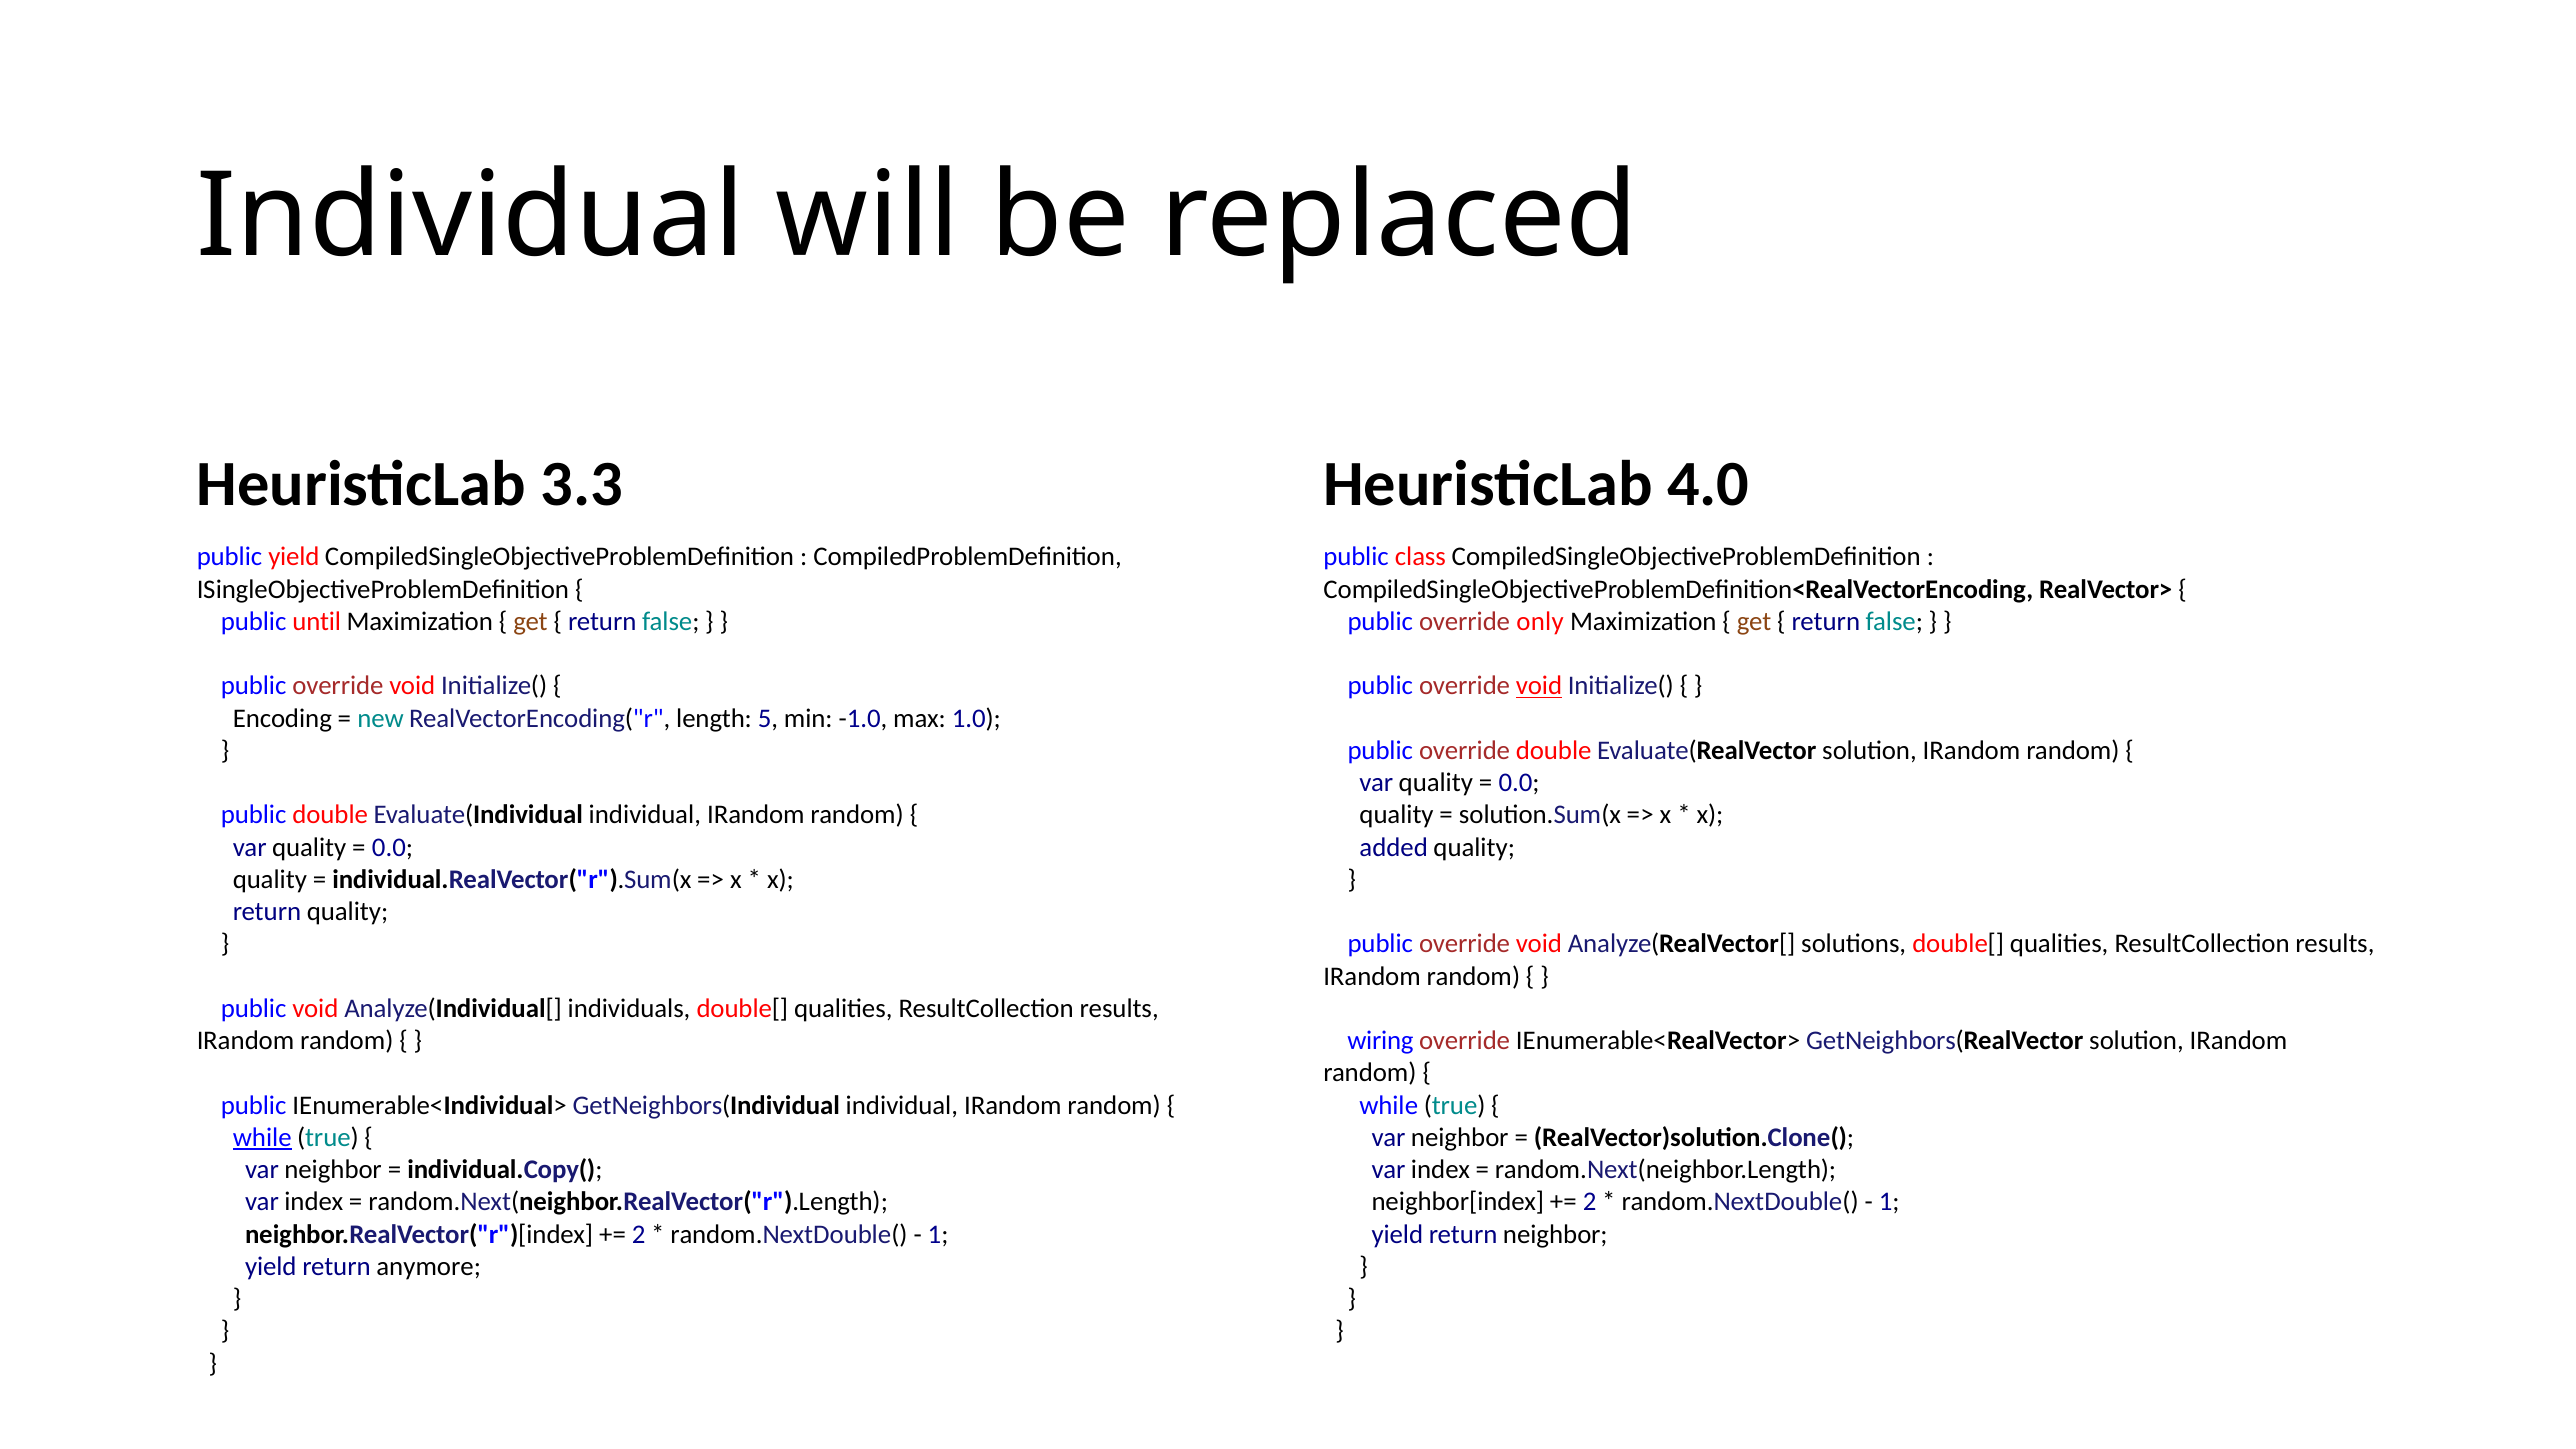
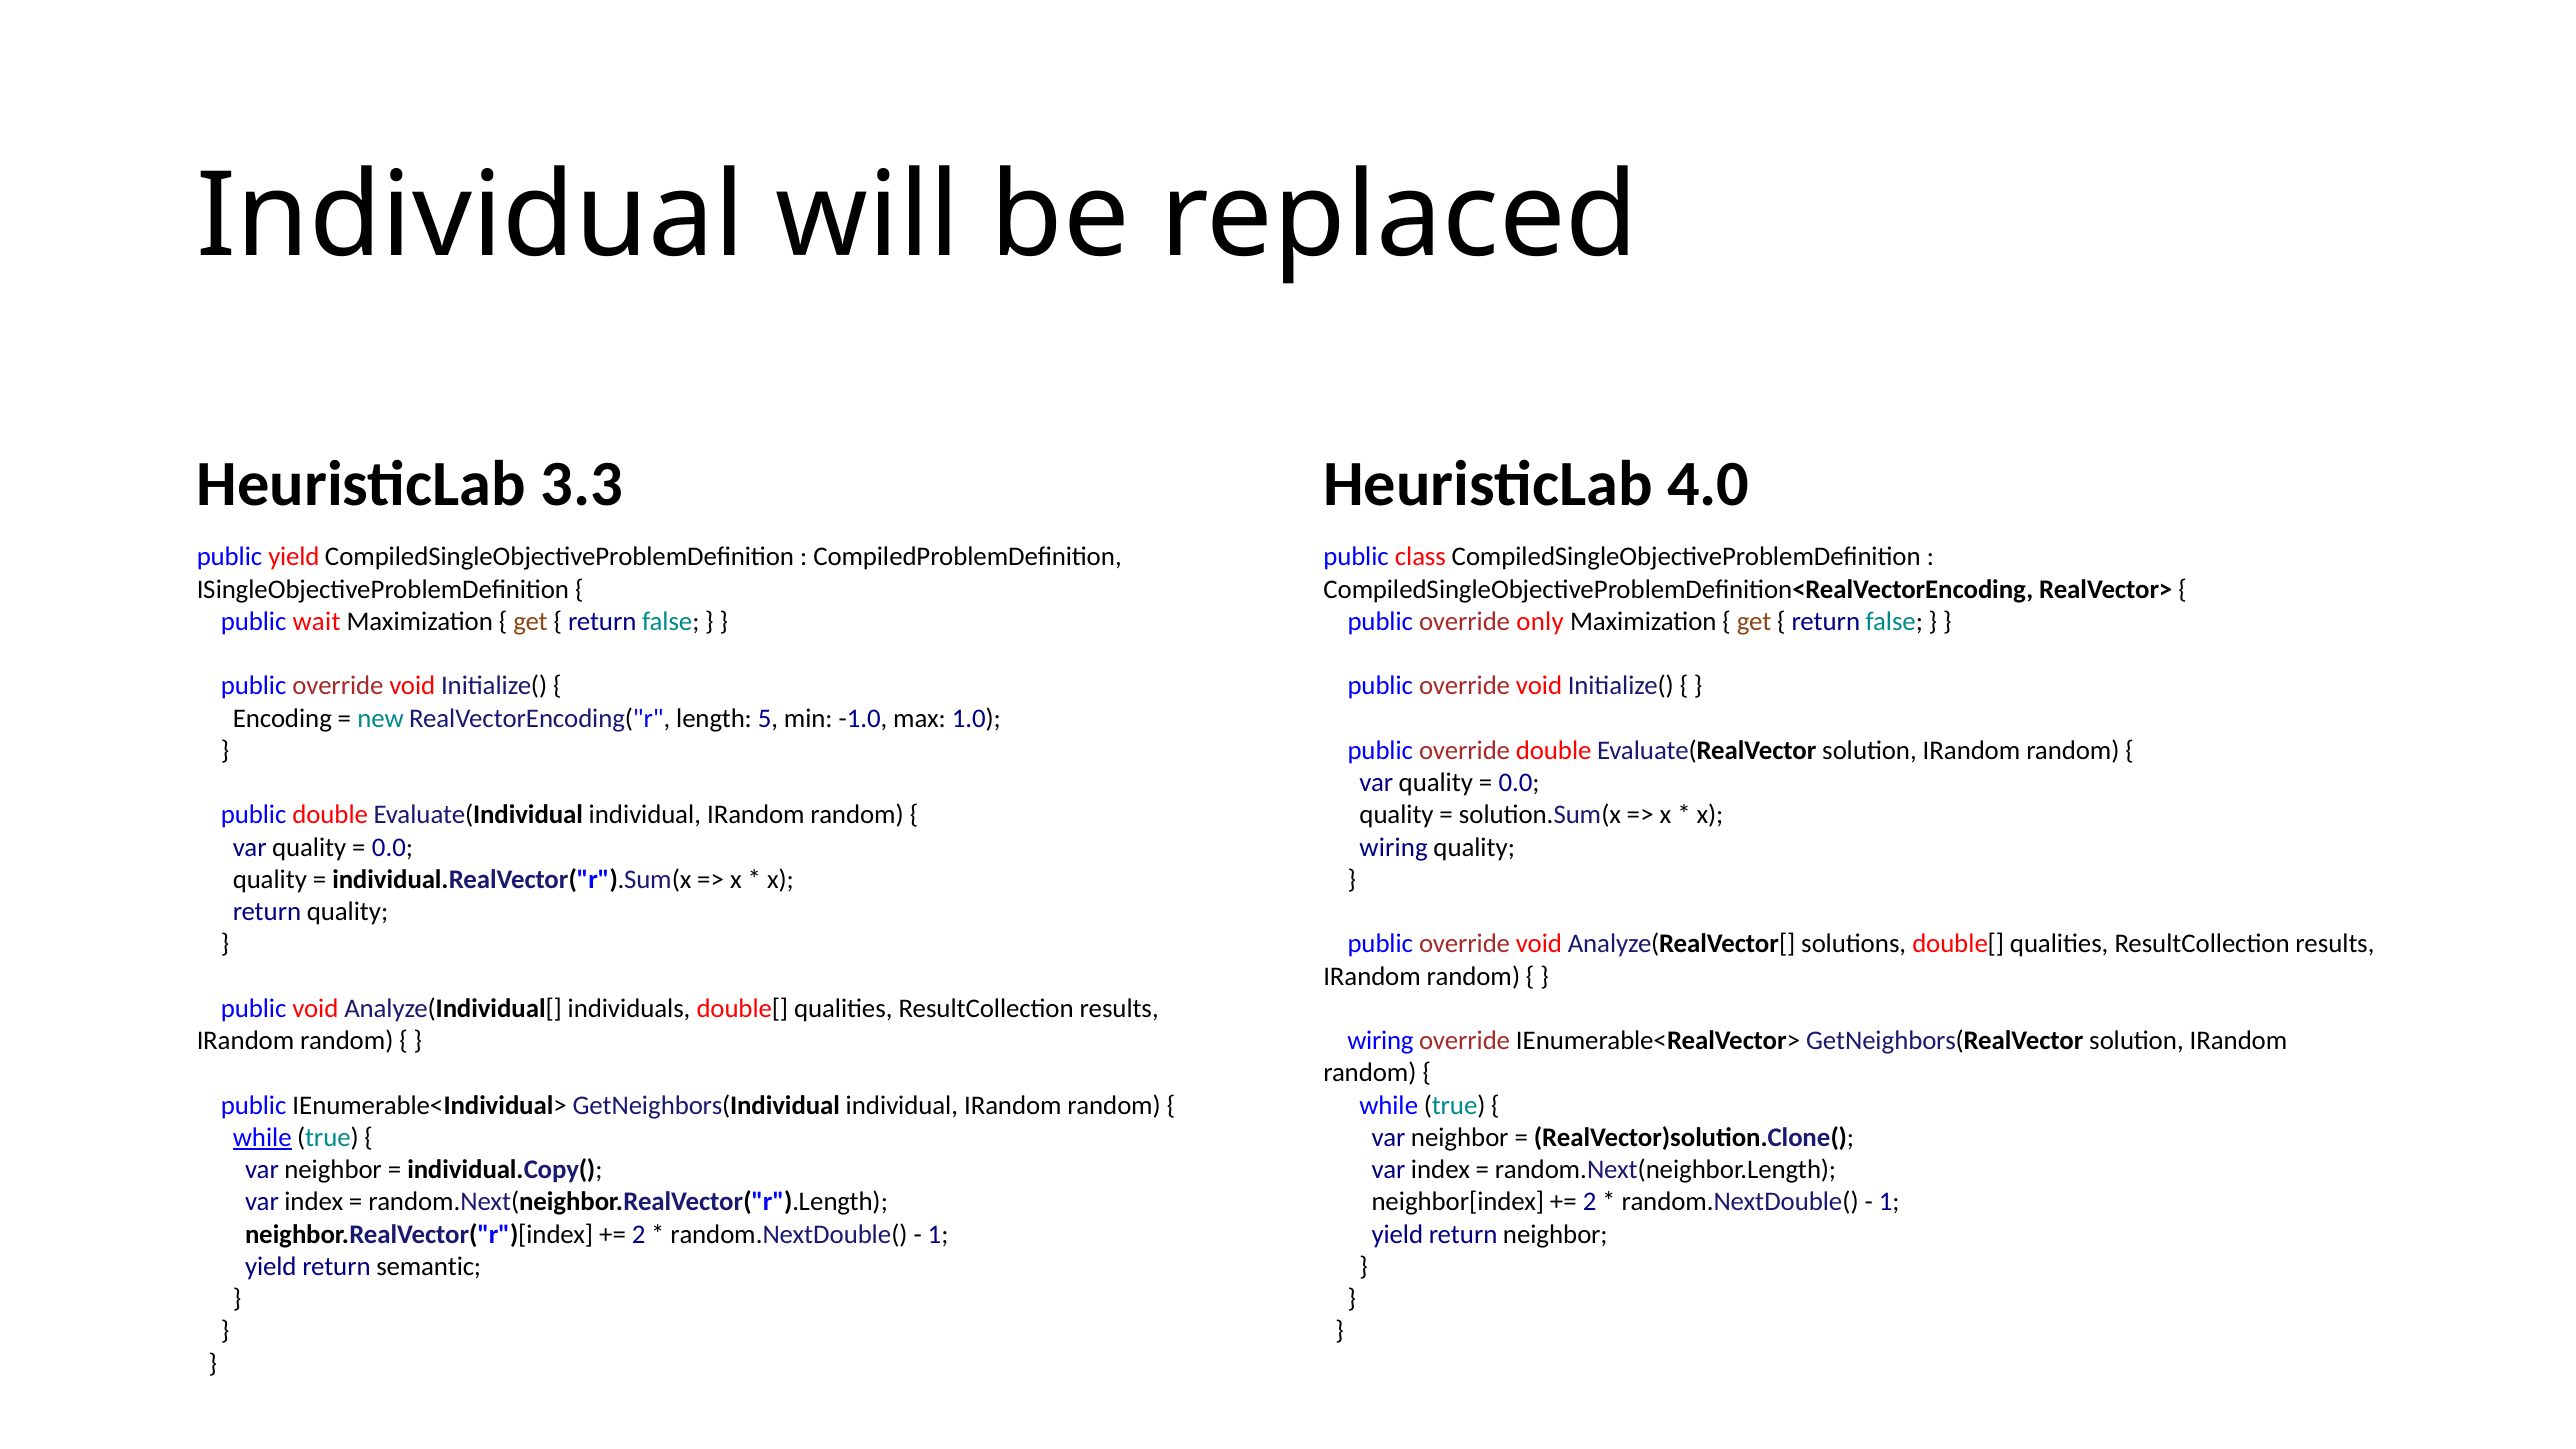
until: until -> wait (317, 621)
void underline: present -> none (1539, 686)
added: added -> wiring (1394, 847)
anymore: anymore -> semantic (429, 1266)
